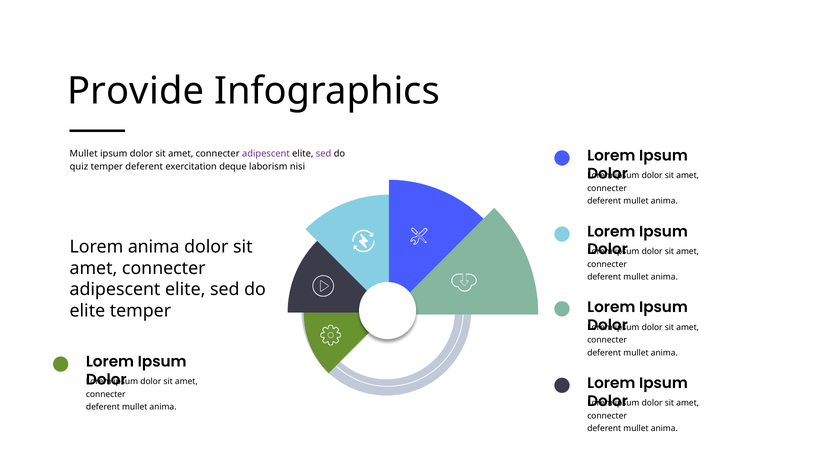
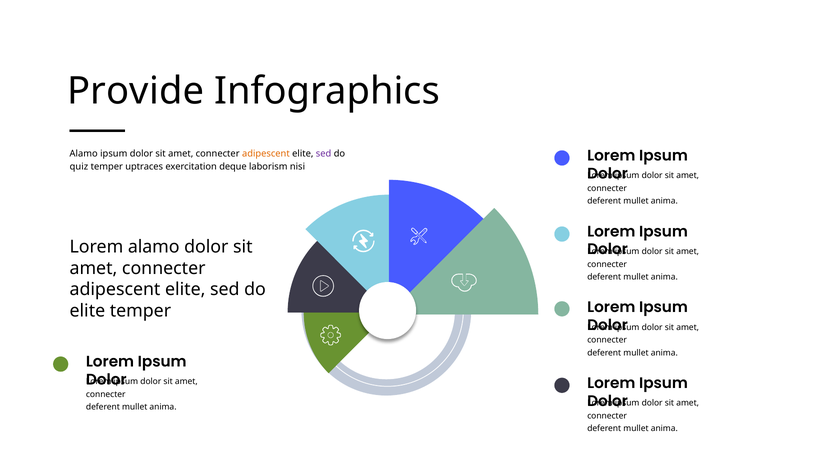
Mullet: Mullet -> Alamo (84, 154)
adipescent colour: purple -> orange (266, 154)
temper deferent: deferent -> uptraces (144, 166)
Lorem anima: anima -> alamo (154, 247)
